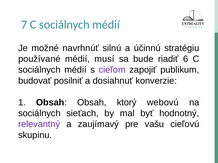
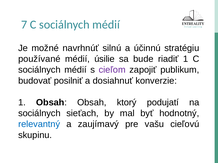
musí: musí -> úsilie (104, 59)
riadiť 6: 6 -> 1 (186, 59)
webovú: webovú -> podujatí (163, 103)
relevantný colour: purple -> blue (39, 125)
